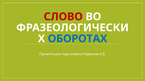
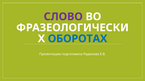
СЛОВО colour: red -> purple (63, 17)
